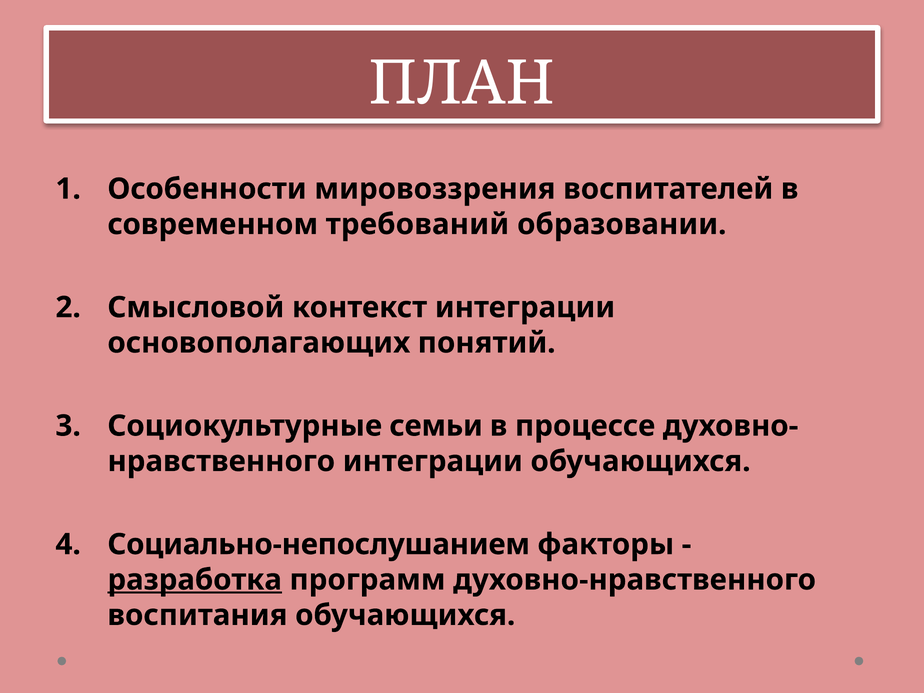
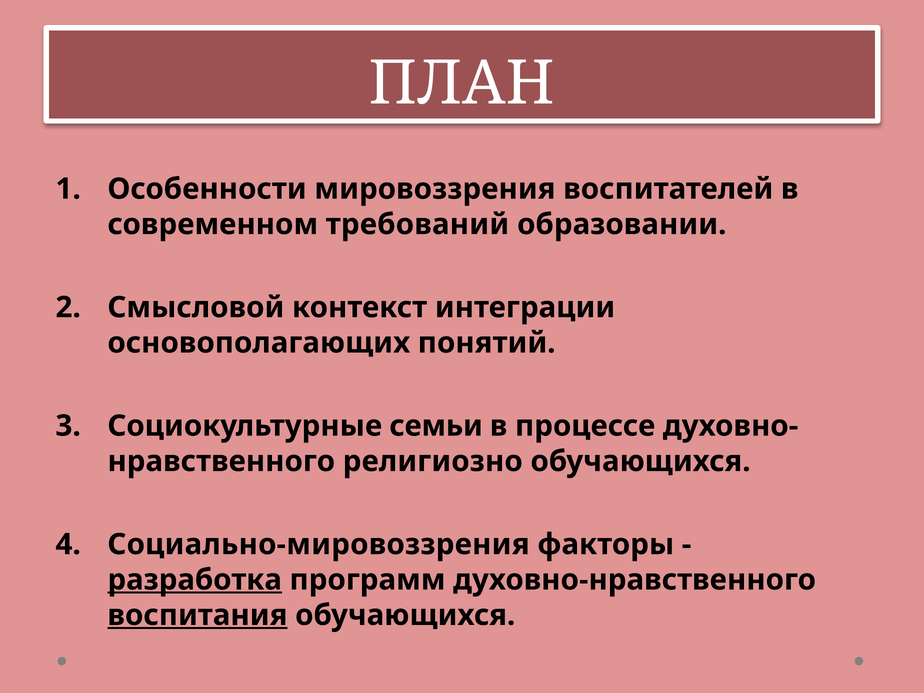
интеграции: интеграции -> религиозно (433, 461)
Социально-непослушанием: Социально-непослушанием -> Социально-мировоззрения (318, 544)
воспитания underline: none -> present (197, 615)
